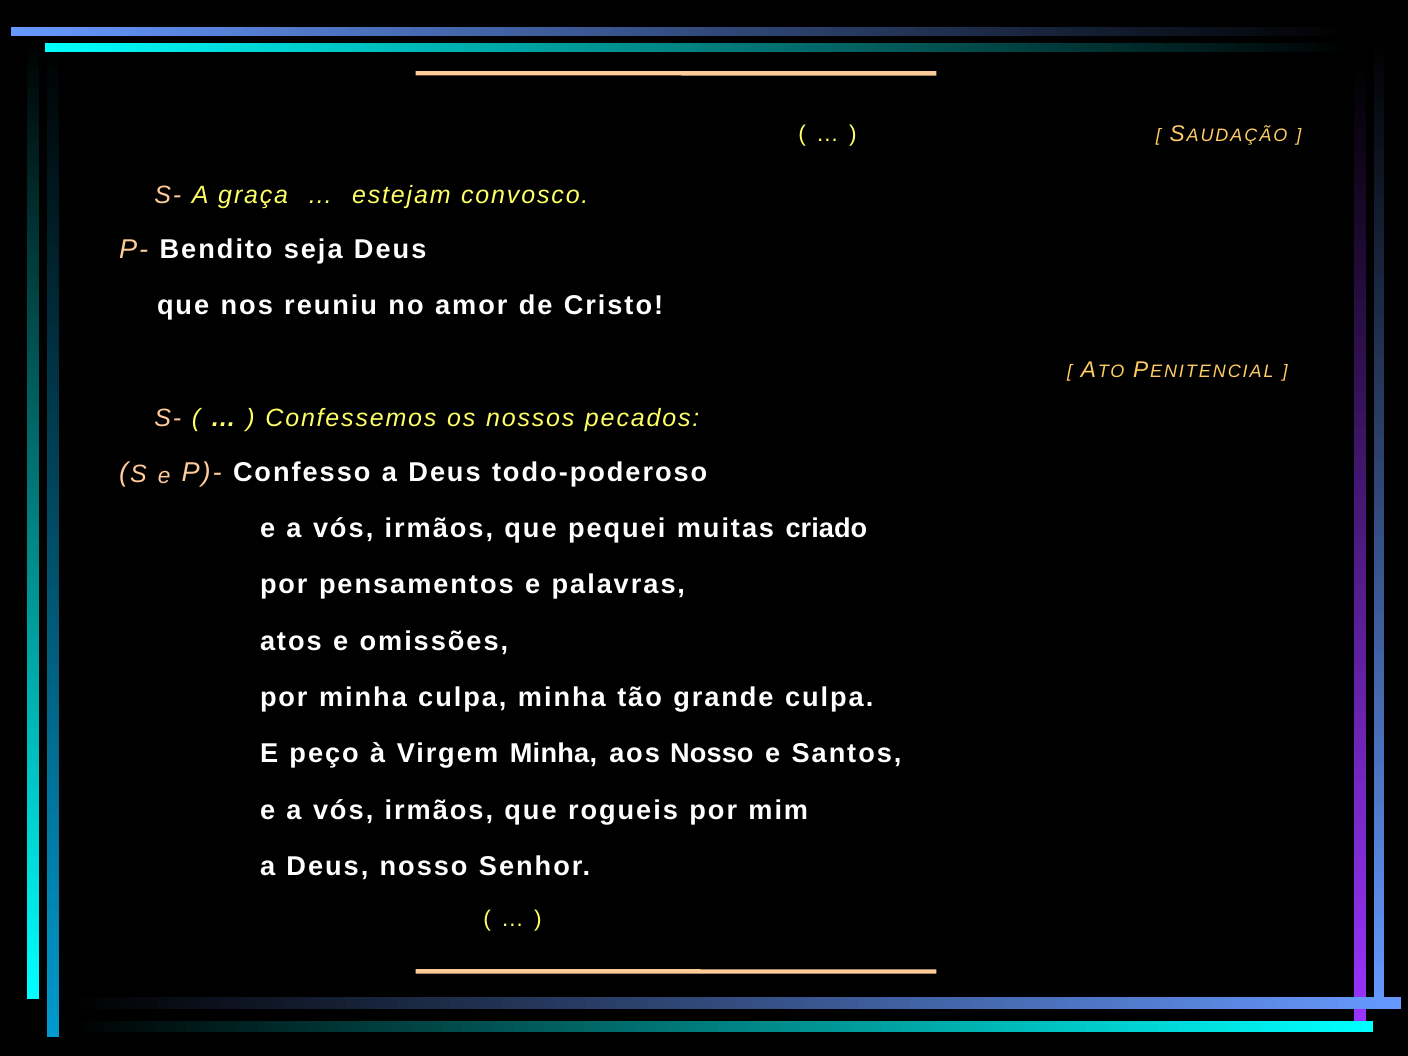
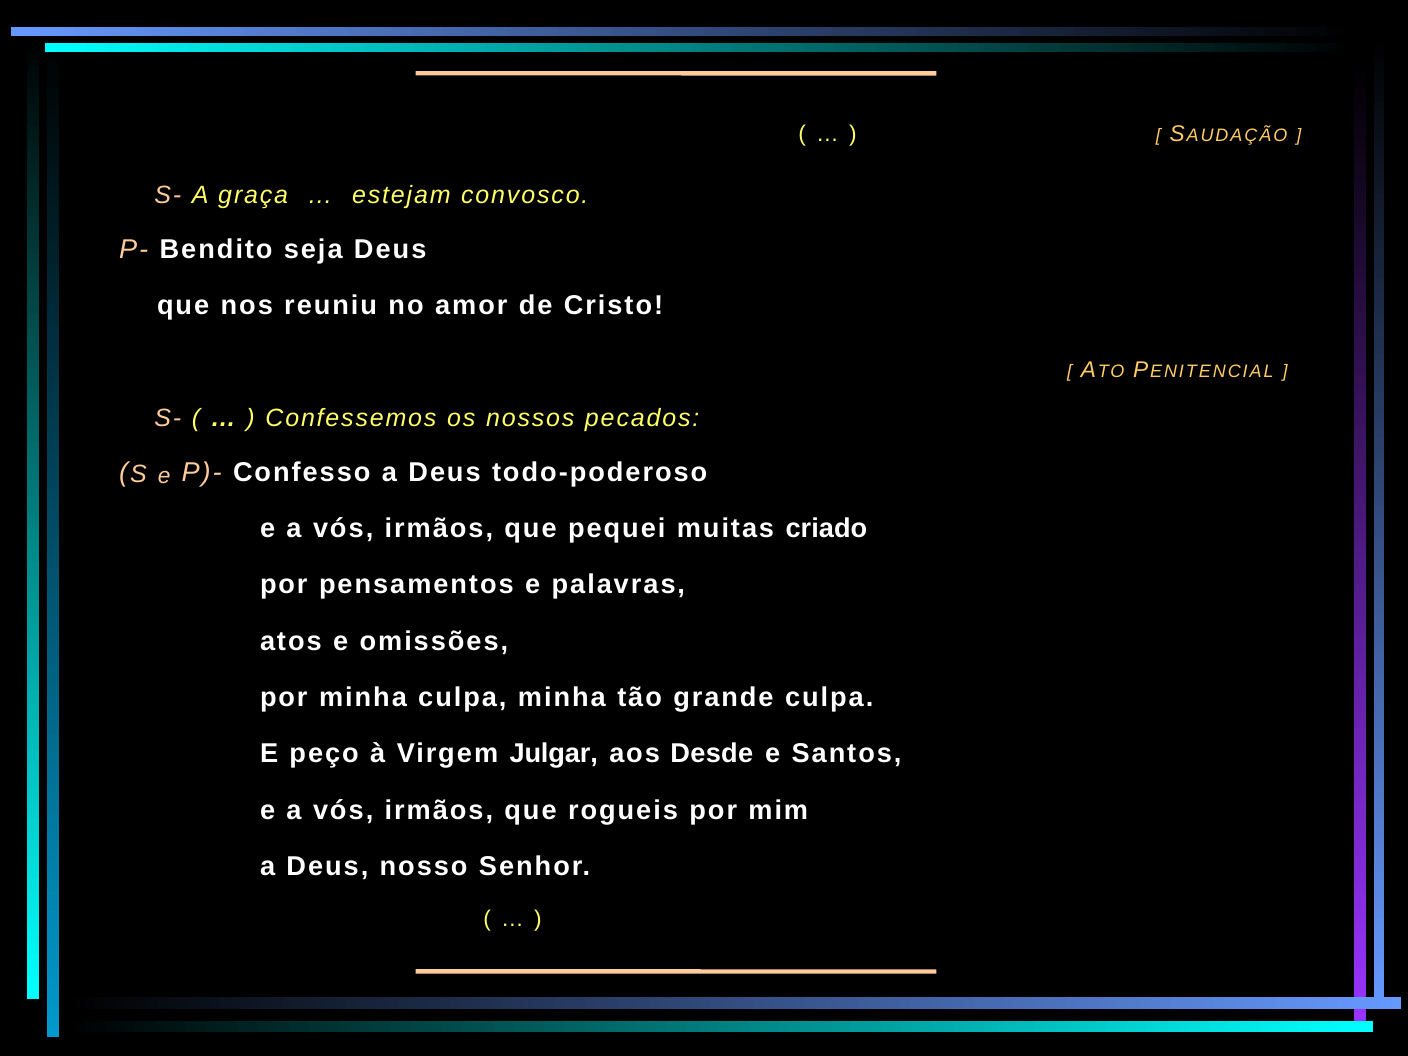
Virgem Minha: Minha -> Julgar (554, 754)
aos Nosso: Nosso -> Desde (712, 754)
